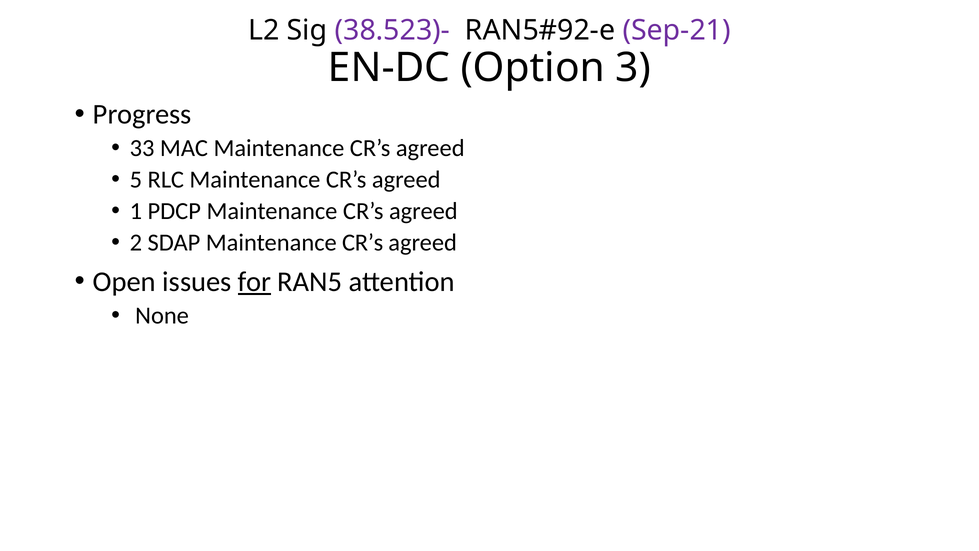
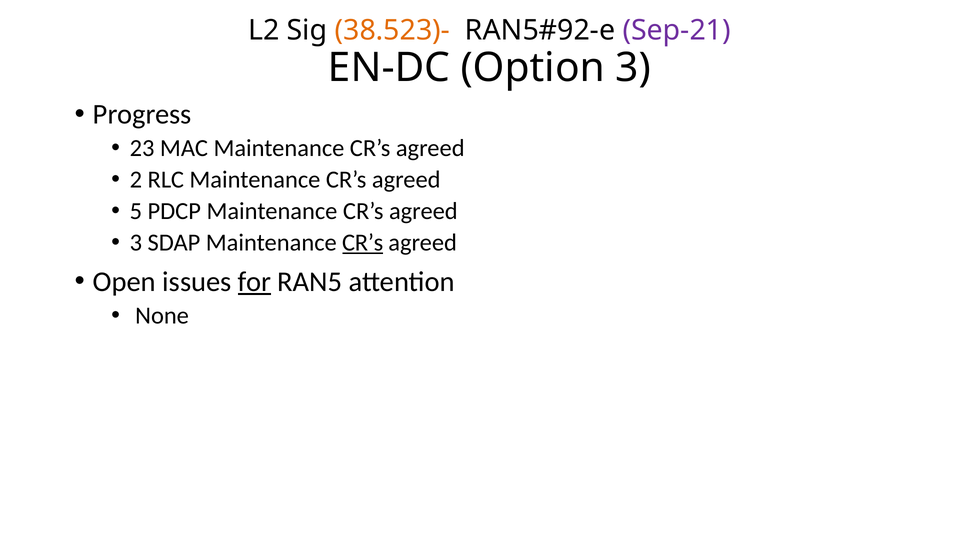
38.523)- colour: purple -> orange (392, 30)
33: 33 -> 23 (142, 148)
5: 5 -> 2 (136, 180)
1: 1 -> 5 (136, 211)
2: 2 -> 3 (136, 243)
CR’s underline: none -> present (363, 243)
